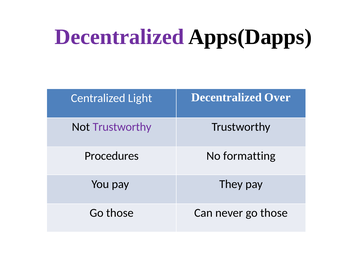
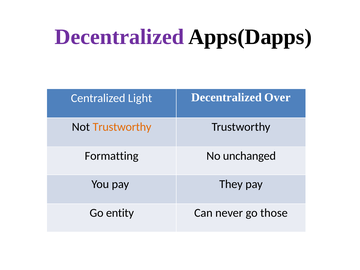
Trustworthy colour: purple -> orange (122, 127)
Procedures: Procedures -> Formatting (112, 156)
formatting: formatting -> unchanged (249, 156)
those: those -> entity (120, 213)
